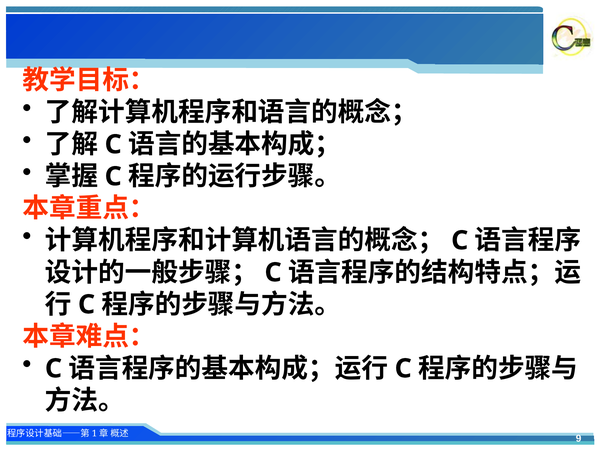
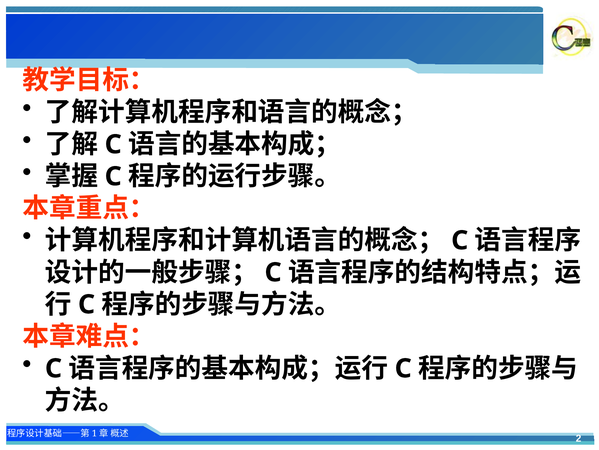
9: 9 -> 2 (579, 438)
